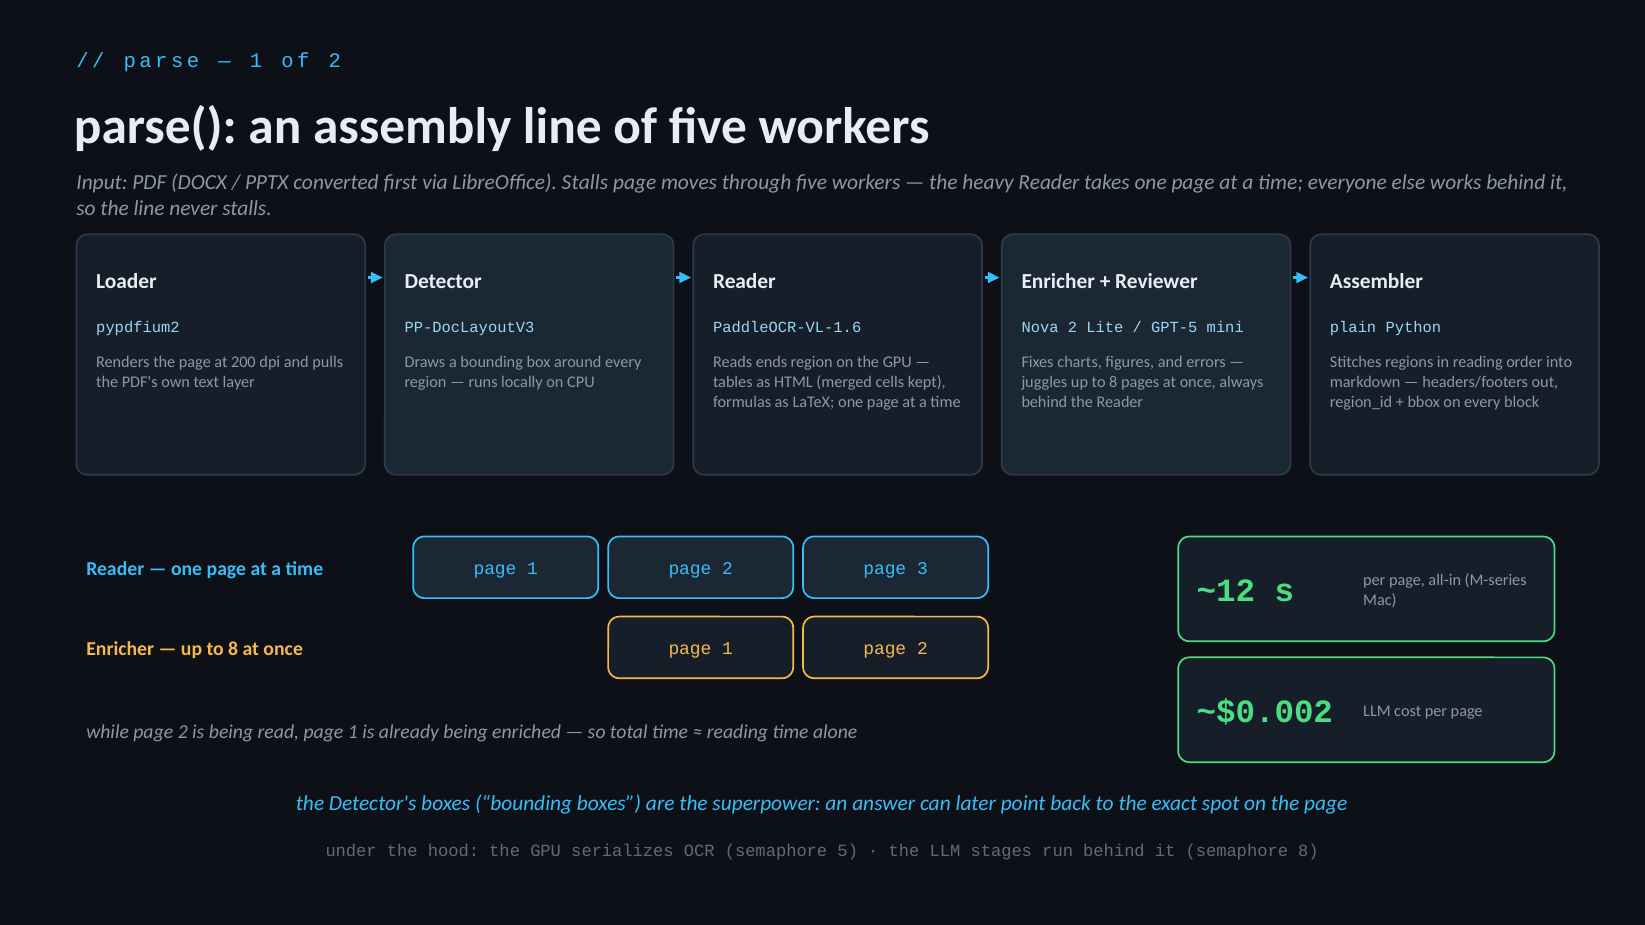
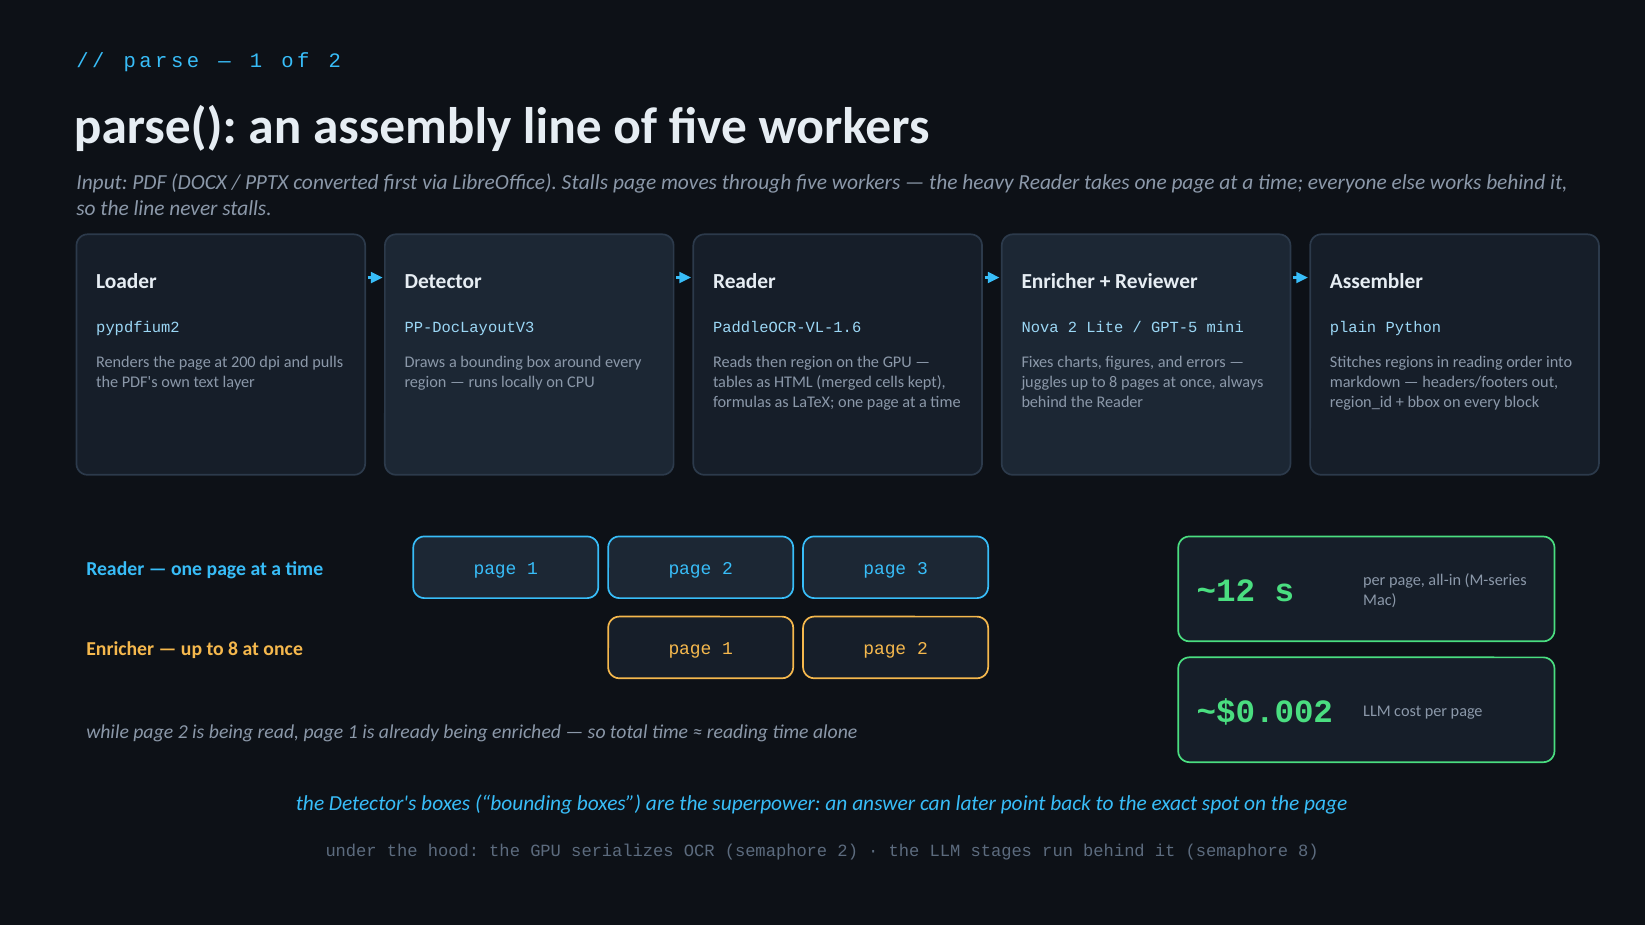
ends: ends -> then (771, 362)
semaphore 5: 5 -> 2 (848, 851)
